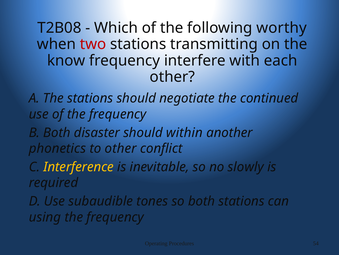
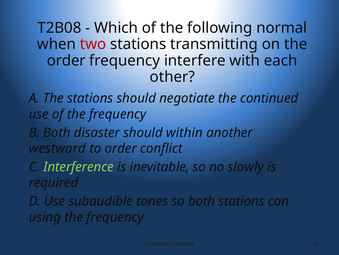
worthy: worthy -> normal (282, 28)
know: know -> order (66, 60)
phonetics: phonetics -> westward (57, 148)
to other: other -> order (121, 148)
Interference colour: yellow -> light green (79, 167)
